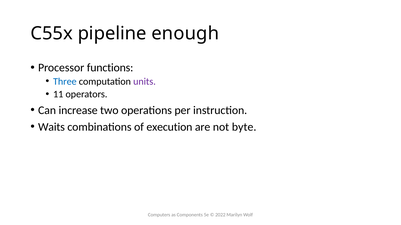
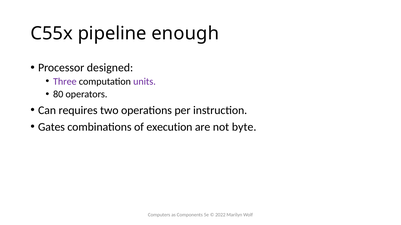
functions: functions -> designed (110, 68)
Three colour: blue -> purple (65, 82)
11: 11 -> 80 (58, 95)
increase: increase -> requires (78, 110)
Waits: Waits -> Gates (51, 127)
